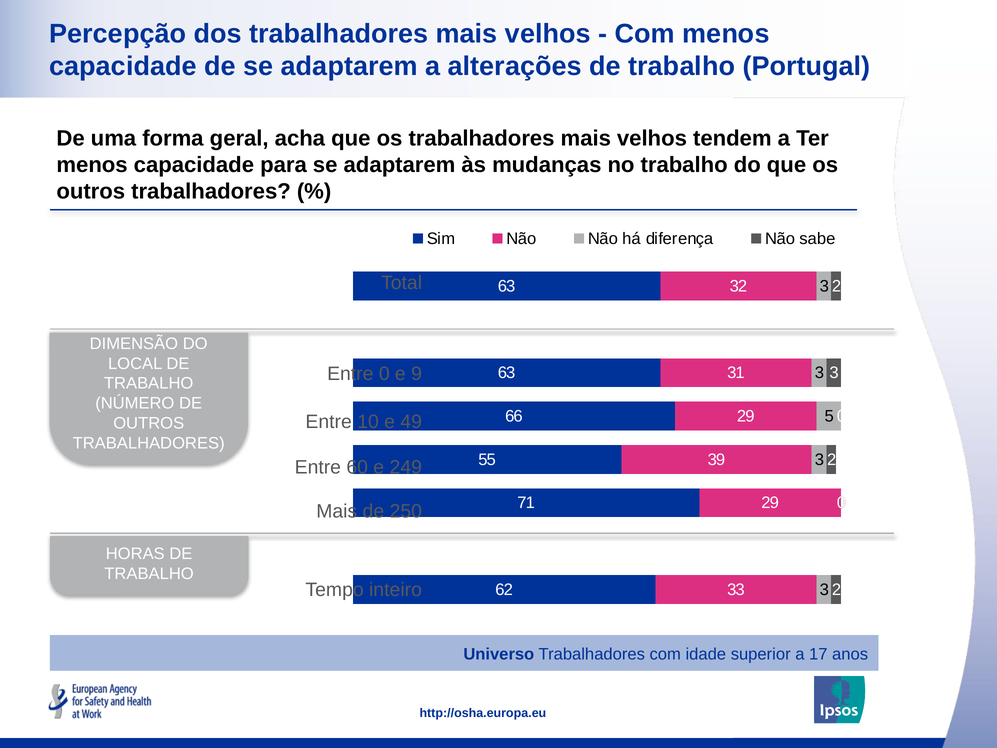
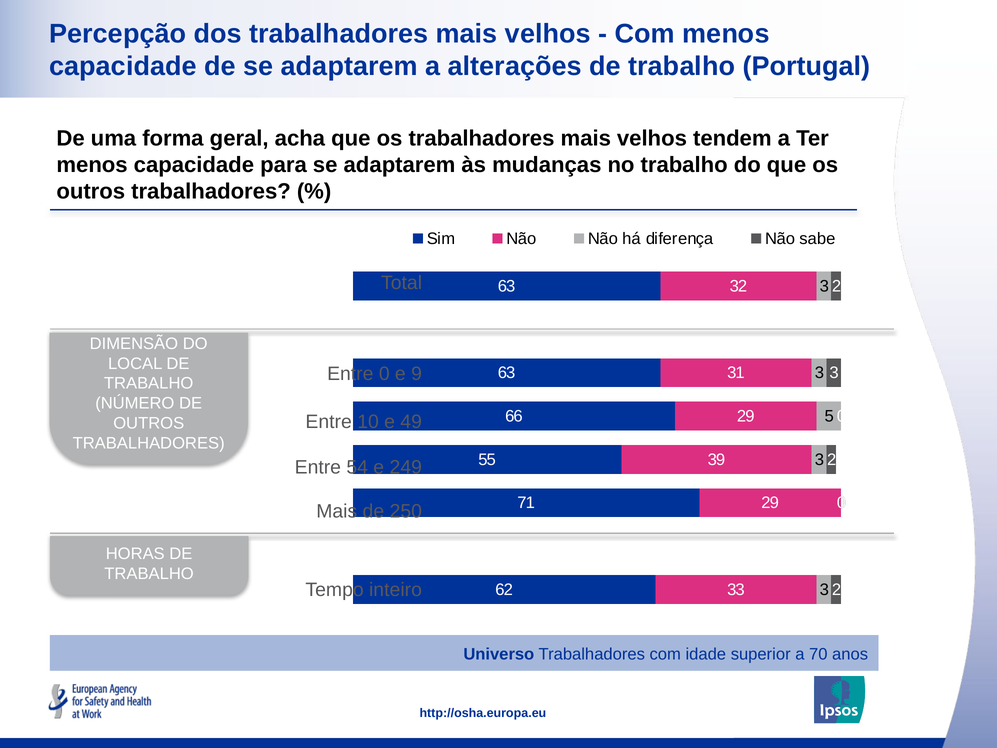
60: 60 -> 54 (357, 467)
a 17: 17 -> 70 (818, 654)
